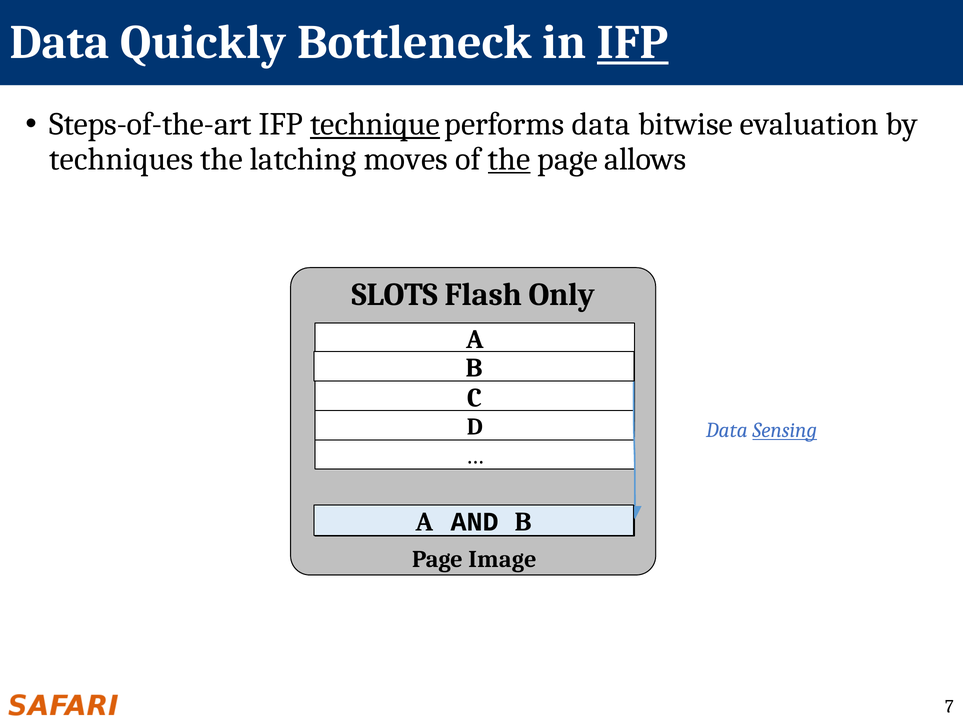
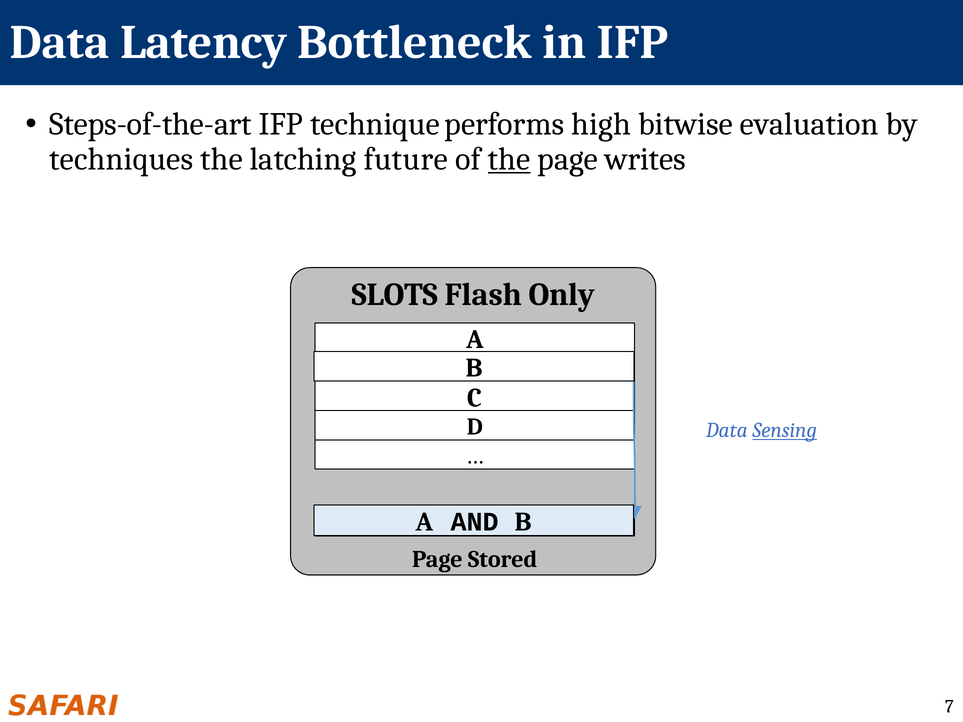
Quickly: Quickly -> Latency (204, 42)
IFP underline: present -> none (633, 42)
technique underline: present -> none (375, 124)
performs data: data -> high (601, 124)
moves: moves -> future (406, 159)
allows: allows -> writes (645, 159)
Image: Image -> Stored (503, 560)
